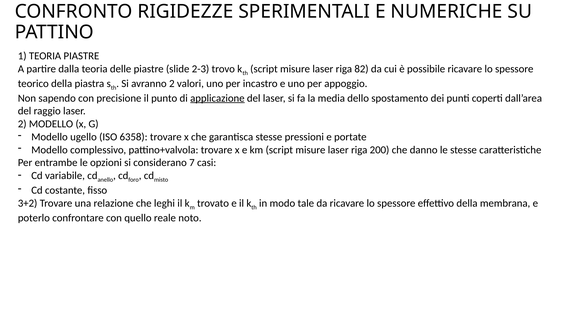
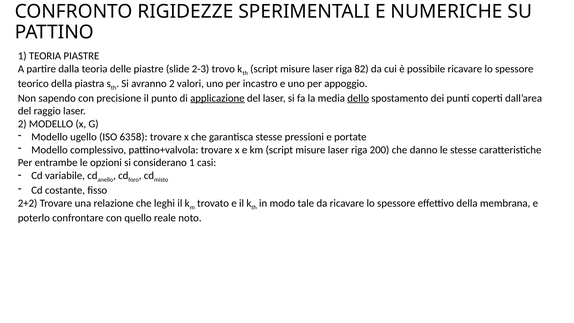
dello underline: none -> present (358, 98)
considerano 7: 7 -> 1 (192, 163)
3+2: 3+2 -> 2+2 (28, 203)
